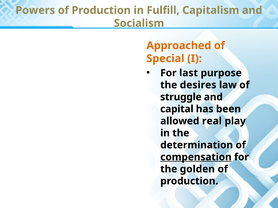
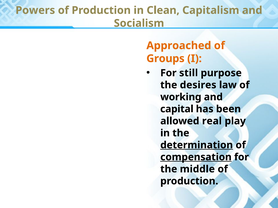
Fulfill: Fulfill -> Clean (163, 10)
Special: Special -> Groups (165, 59)
last: last -> still (189, 73)
struggle: struggle -> working (181, 97)
determination underline: none -> present (197, 145)
golden: golden -> middle (197, 169)
